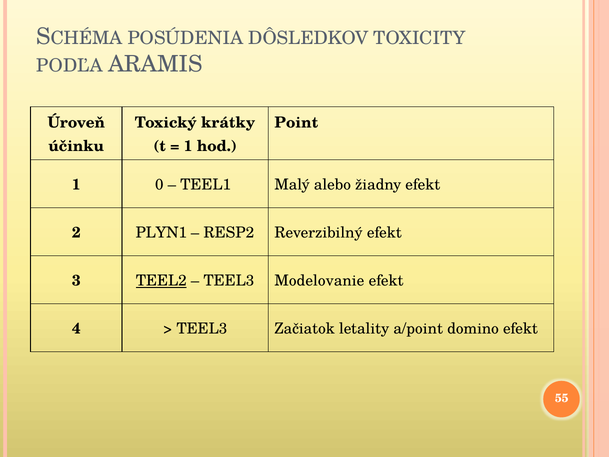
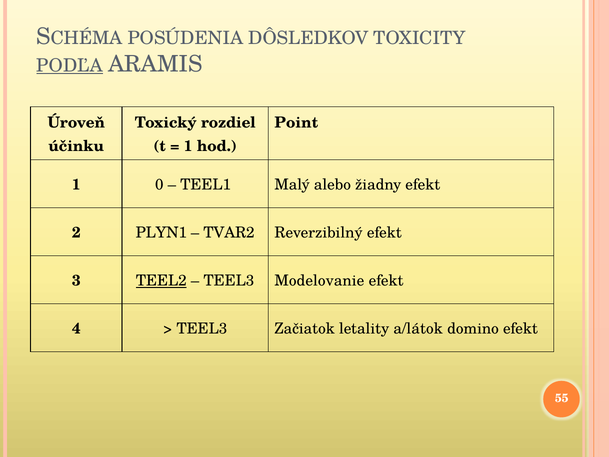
PODĽA underline: none -> present (70, 66)
krátky: krátky -> rozdiel (228, 122)
RESP2: RESP2 -> TVAR2 (229, 233)
a/point: a/point -> a/látok (418, 329)
